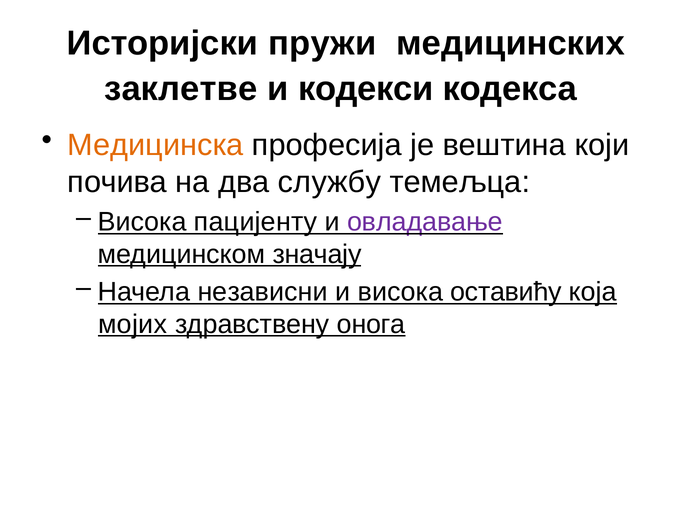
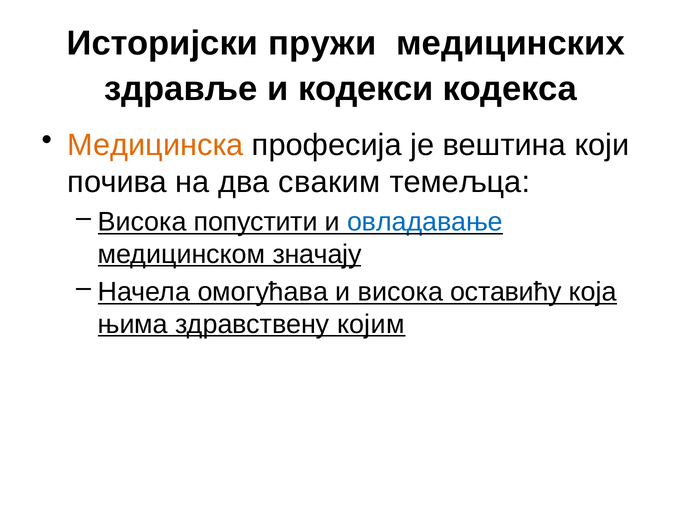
заклетве: заклетве -> здравље (181, 89)
службу: службу -> сваким (329, 182)
пацијенту: пацијенту -> попустити (256, 222)
овладавање colour: purple -> blue (425, 222)
независни: независни -> омогућава (263, 292)
мојих: мојих -> њима (133, 324)
онога: онога -> којим (371, 324)
